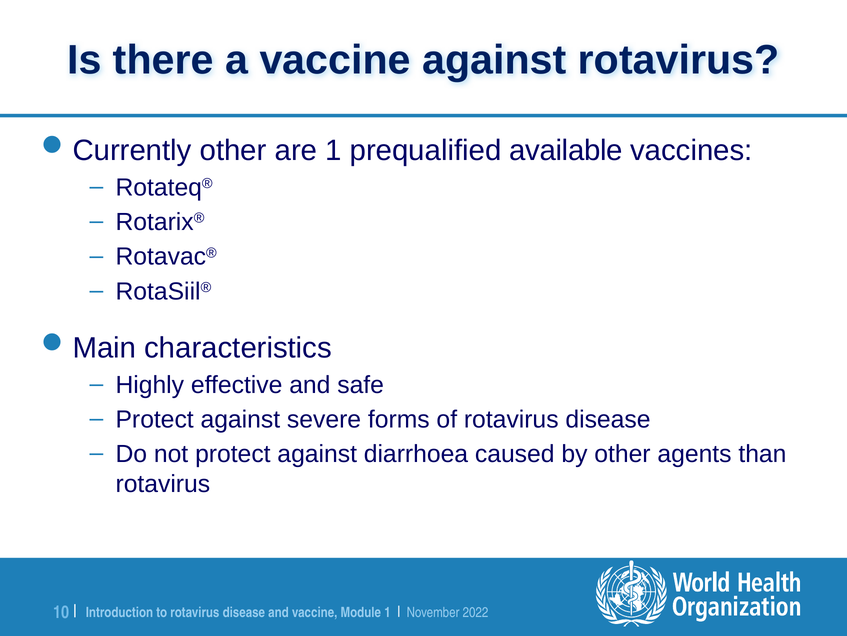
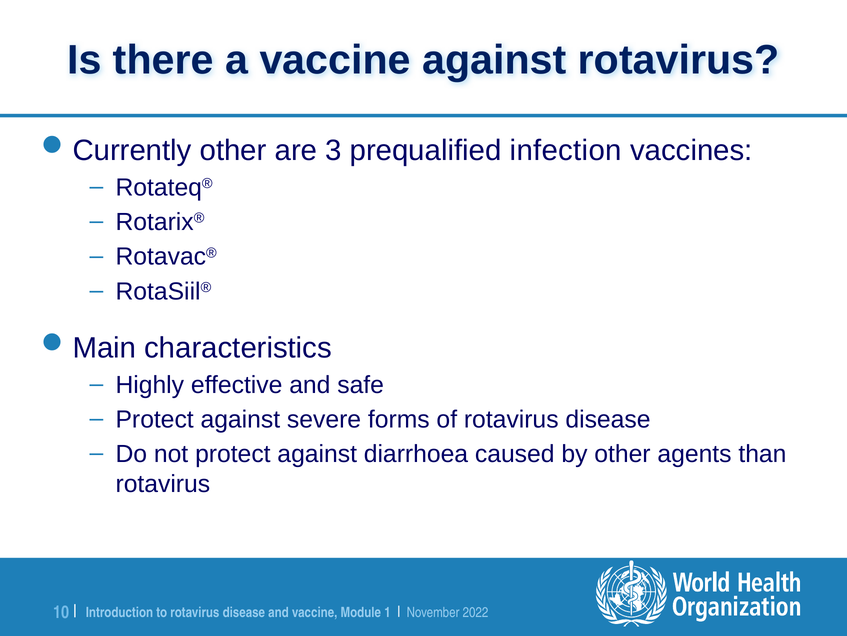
are 1: 1 -> 3 (333, 150)
available: available -> infection (566, 150)
